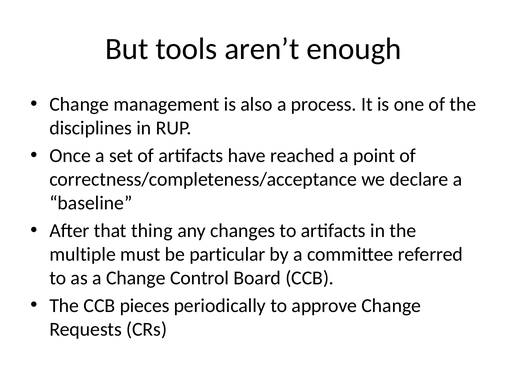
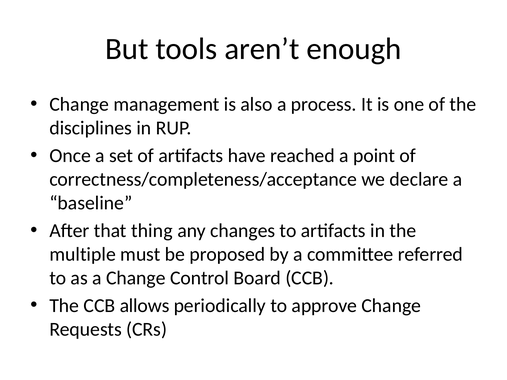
particular: particular -> proposed (227, 254)
pieces: pieces -> allows (145, 306)
